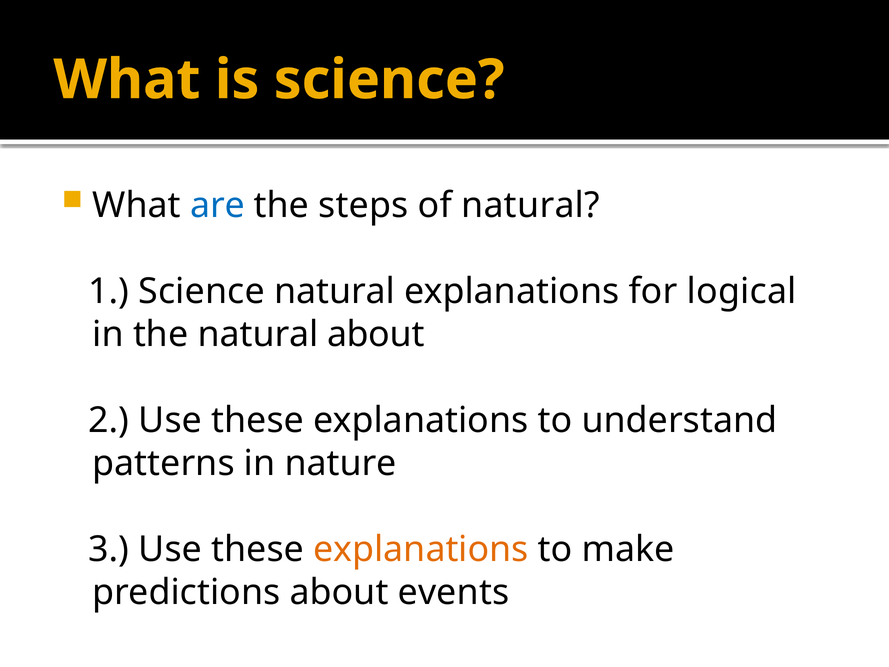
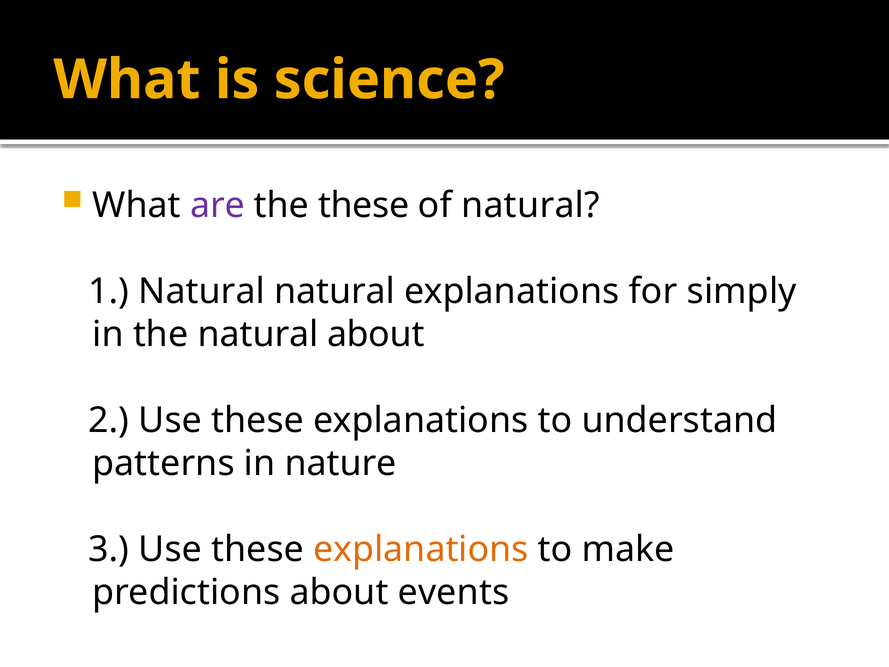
are colour: blue -> purple (217, 205)
the steps: steps -> these (364, 205)
1 Science: Science -> Natural (202, 291)
logical: logical -> simply (742, 291)
